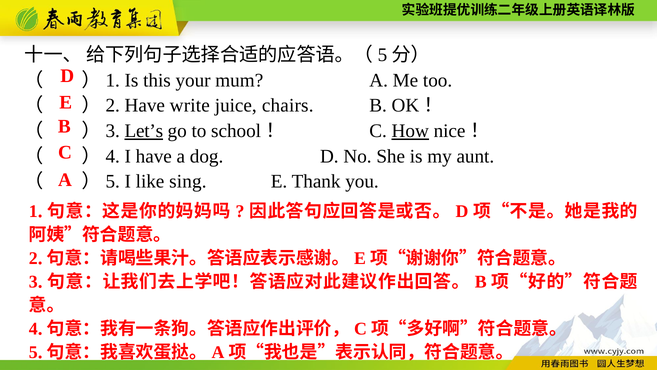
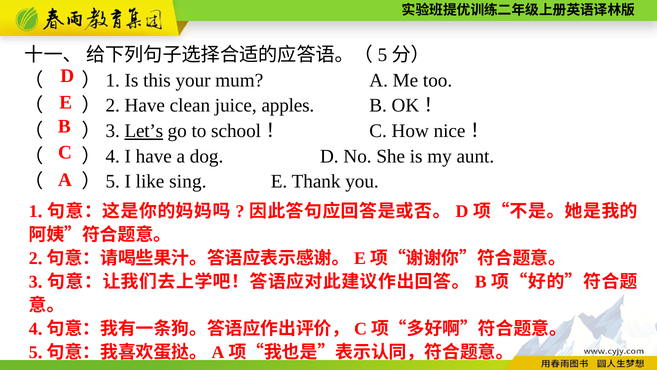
write: write -> clean (190, 106)
chairs: chairs -> apples (288, 106)
How underline: present -> none (410, 131)
